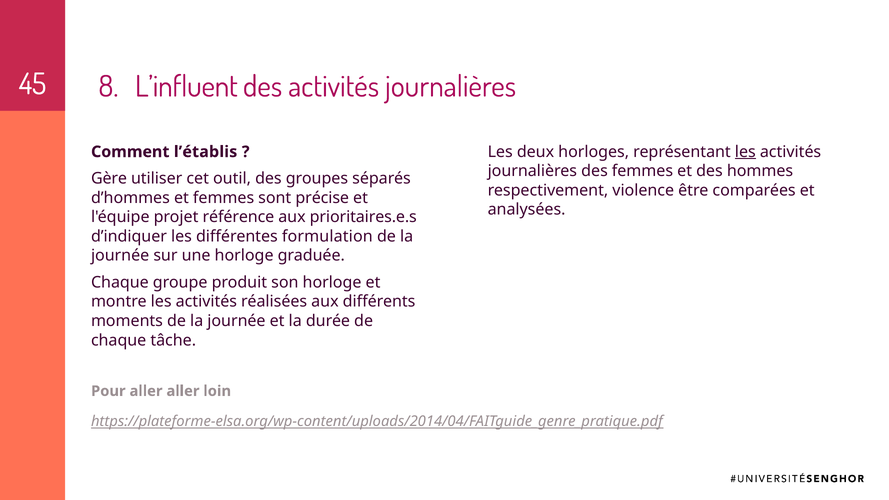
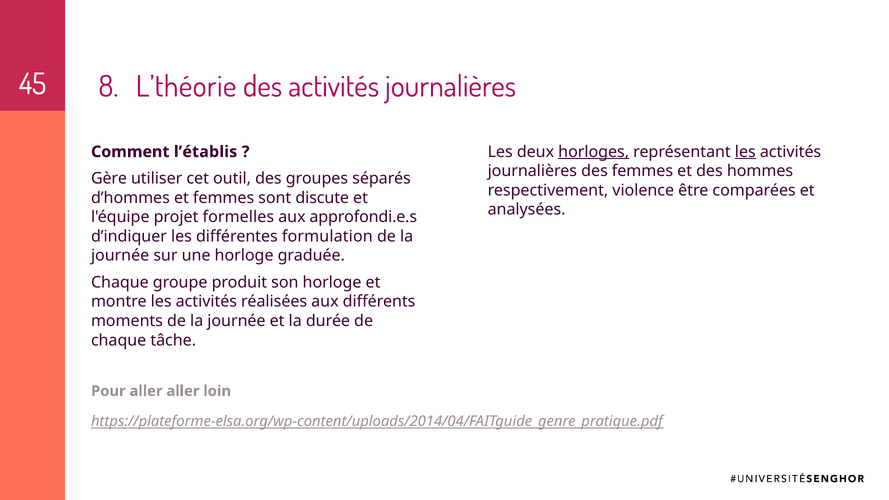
L’influent: L’influent -> L’théorie (186, 87)
horloges underline: none -> present (594, 152)
précise: précise -> discute (322, 198)
référence: référence -> formelles (238, 217)
prioritaires.e.s: prioritaires.e.s -> approfondi.e.s (363, 217)
